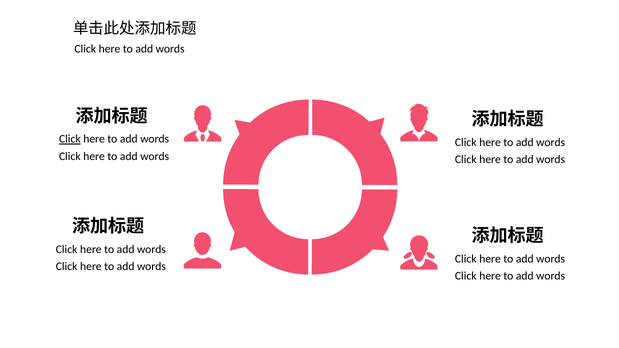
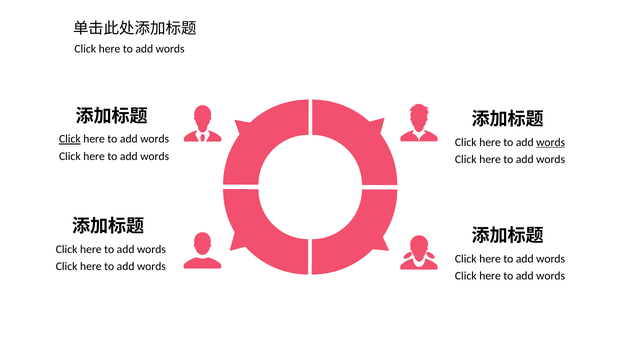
words underline: none -> present (551, 142)
